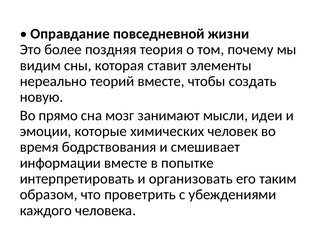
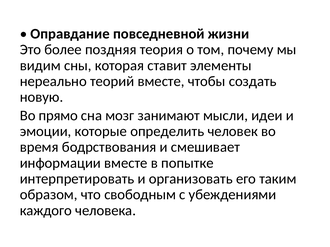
химических: химических -> определить (167, 132)
проветрить: проветрить -> свободным (140, 195)
